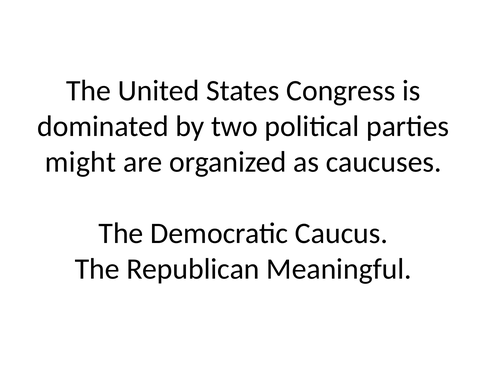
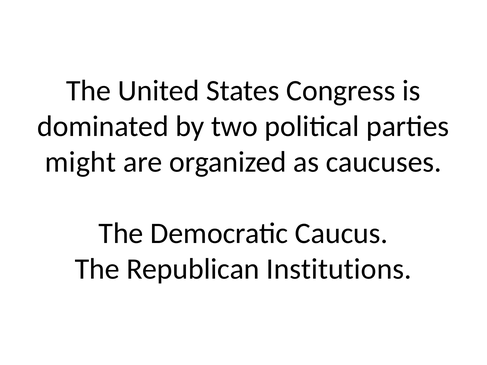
Meaningful: Meaningful -> Institutions (339, 269)
